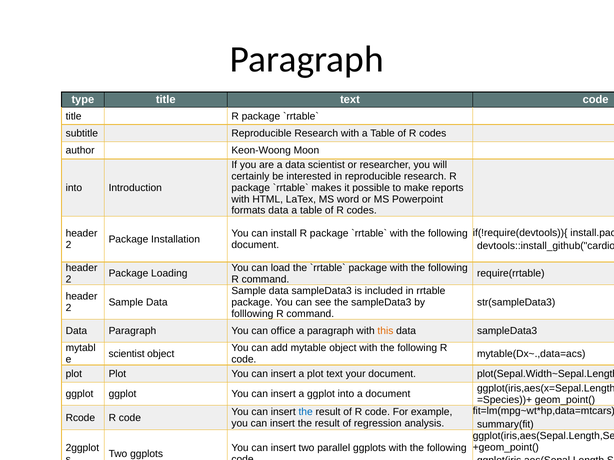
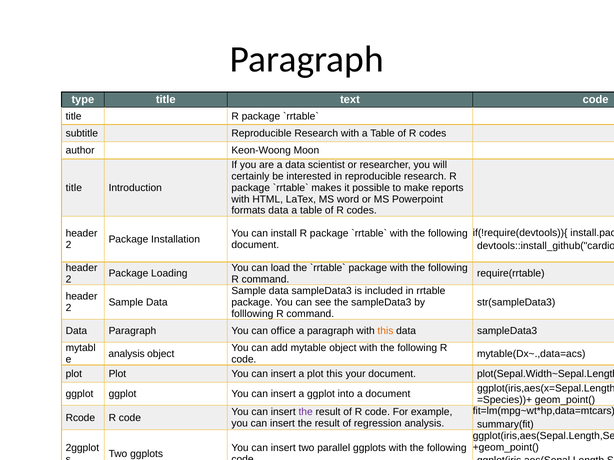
into: into -> title (74, 188)
scientist: scientist -> analysis (127, 354)
plot text: text -> this (335, 374)
the colour: blue -> purple (306, 412)
